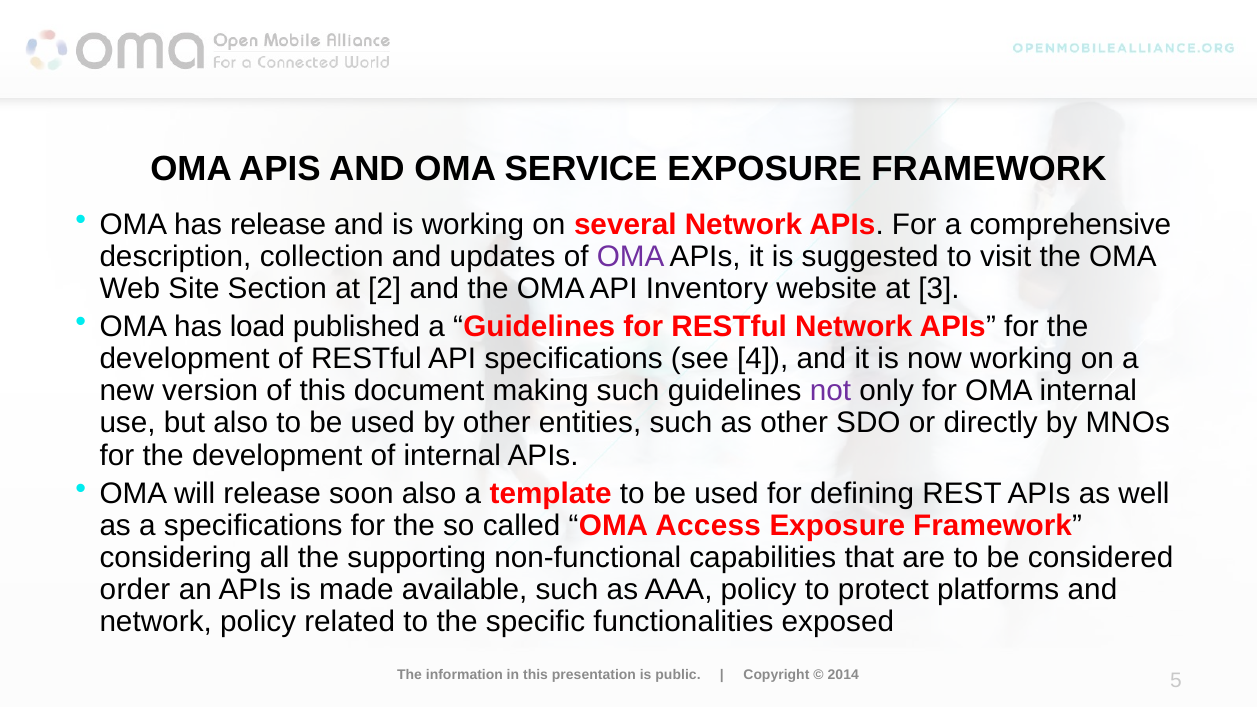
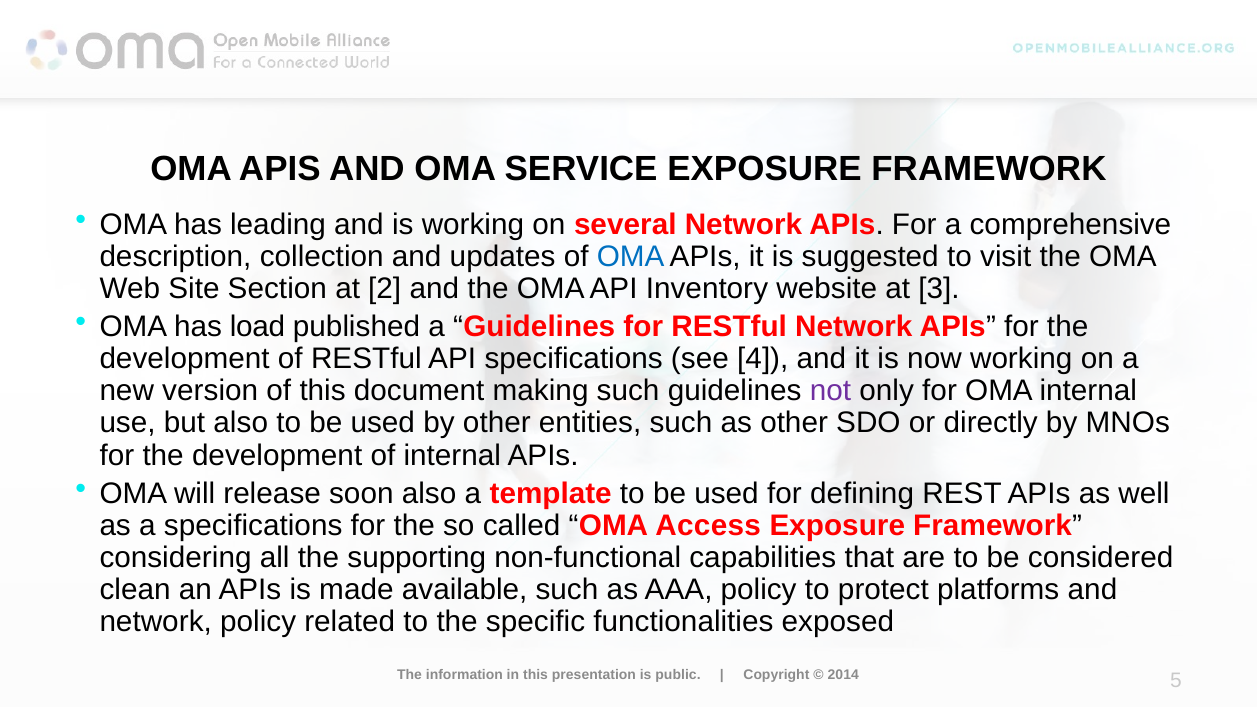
has release: release -> leading (278, 225)
OMA colour: purple -> blue (631, 257)
order: order -> clean (135, 590)
